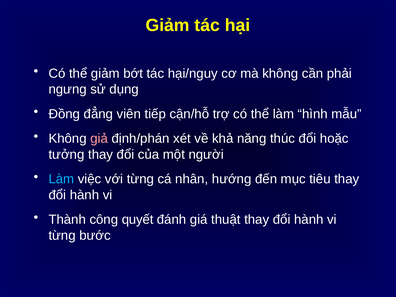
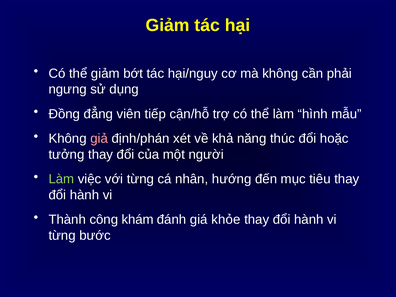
Làm colour: light blue -> light green (61, 179)
quyết: quyết -> khám (138, 220)
thuật: thuật -> khỏe (226, 220)
